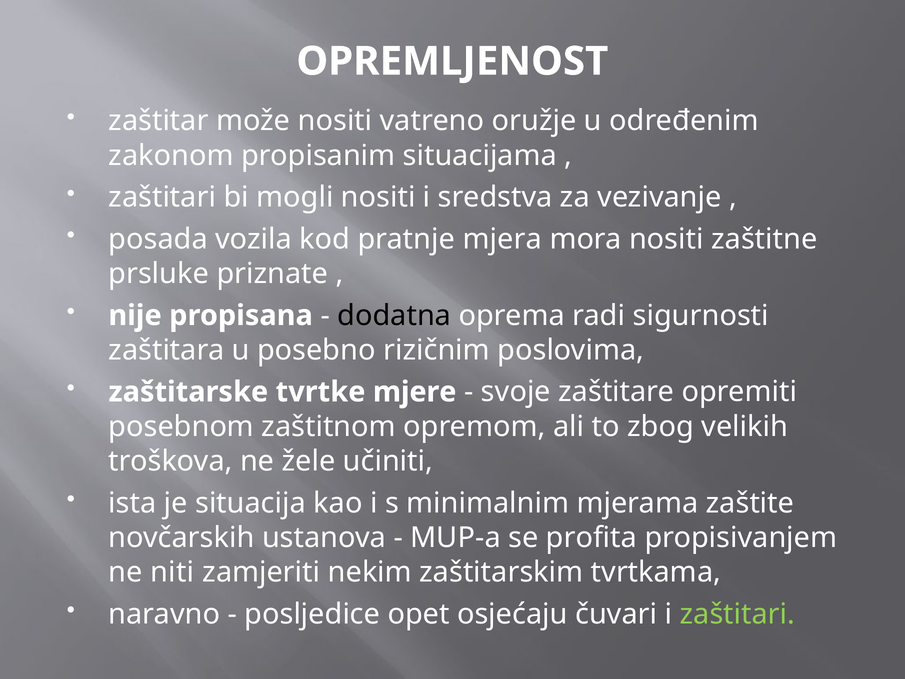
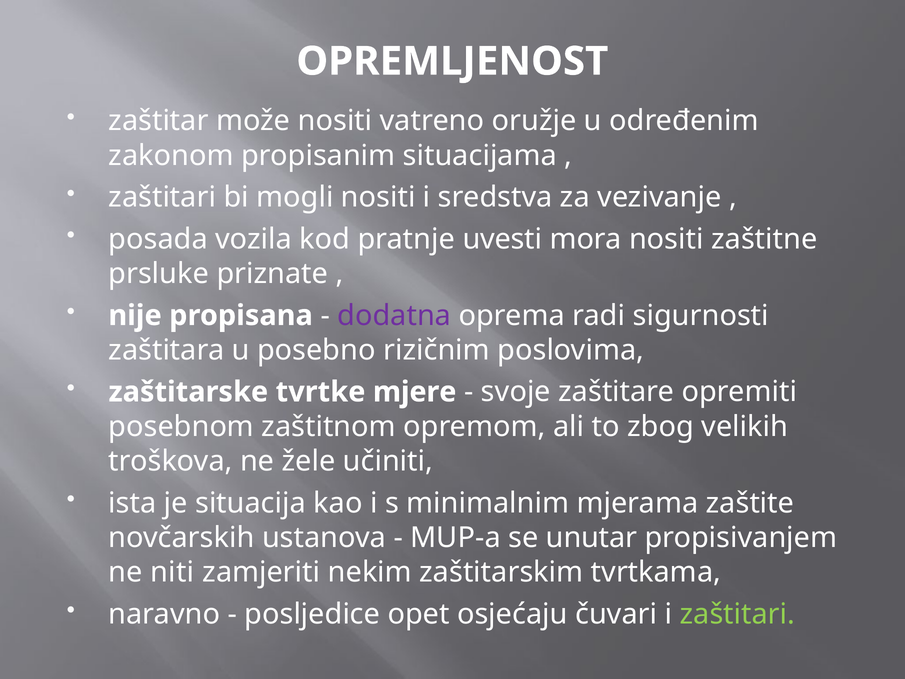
mjera: mjera -> uvesti (502, 239)
dodatna colour: black -> purple (394, 315)
profita: profita -> unutar (592, 537)
